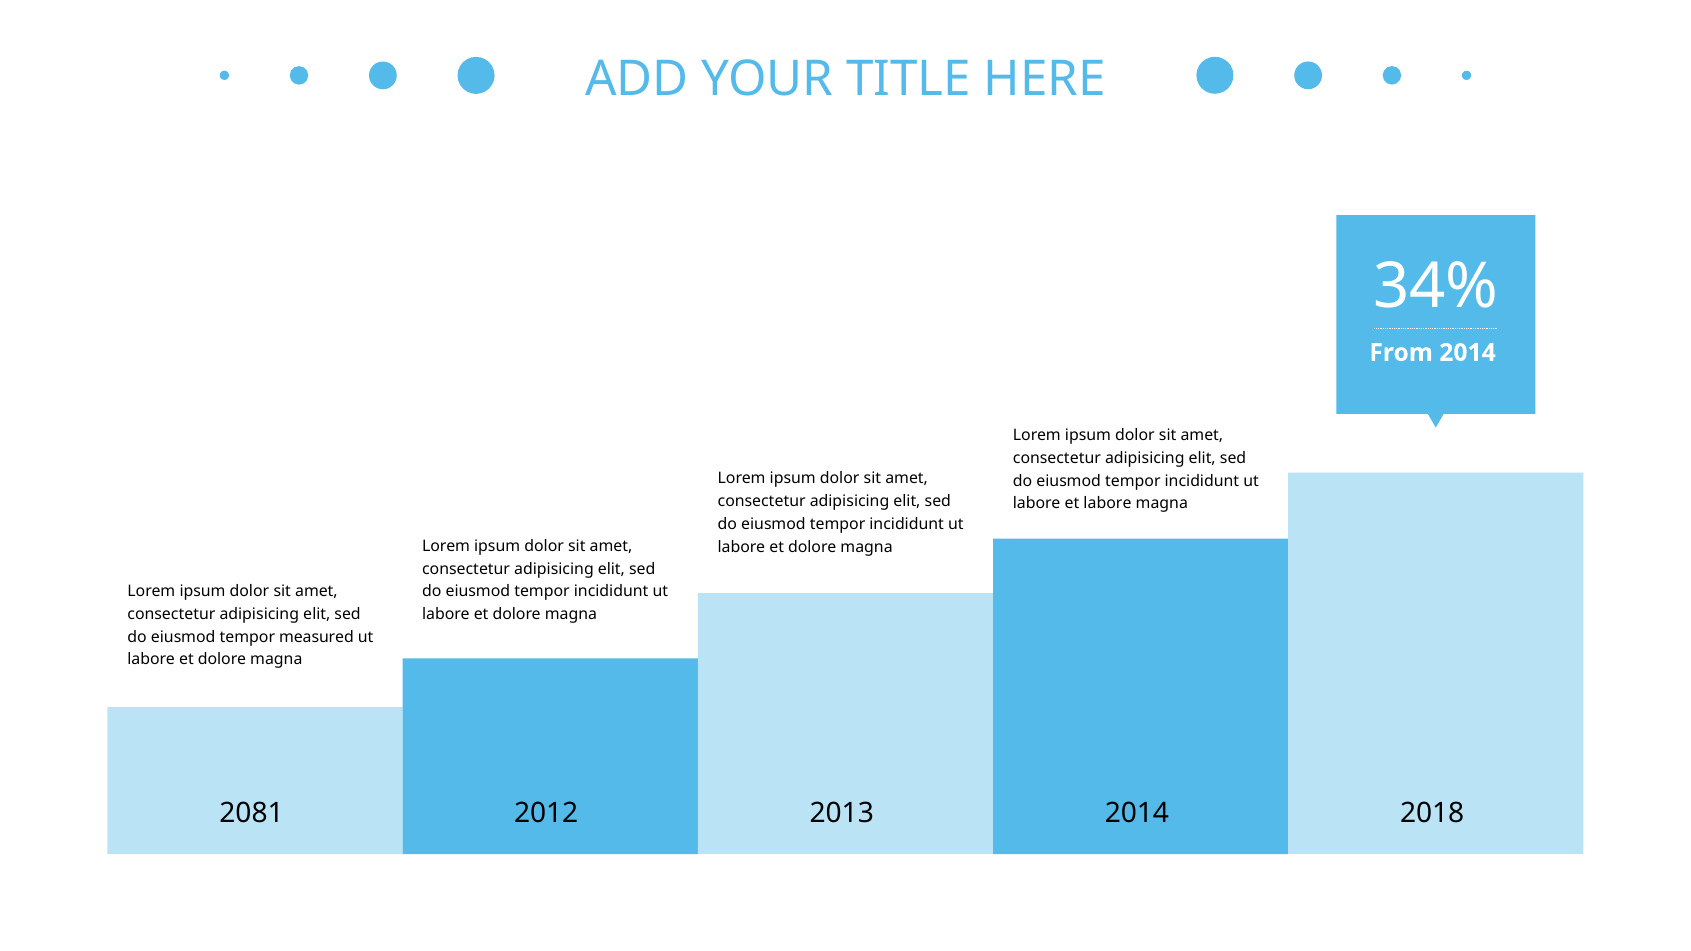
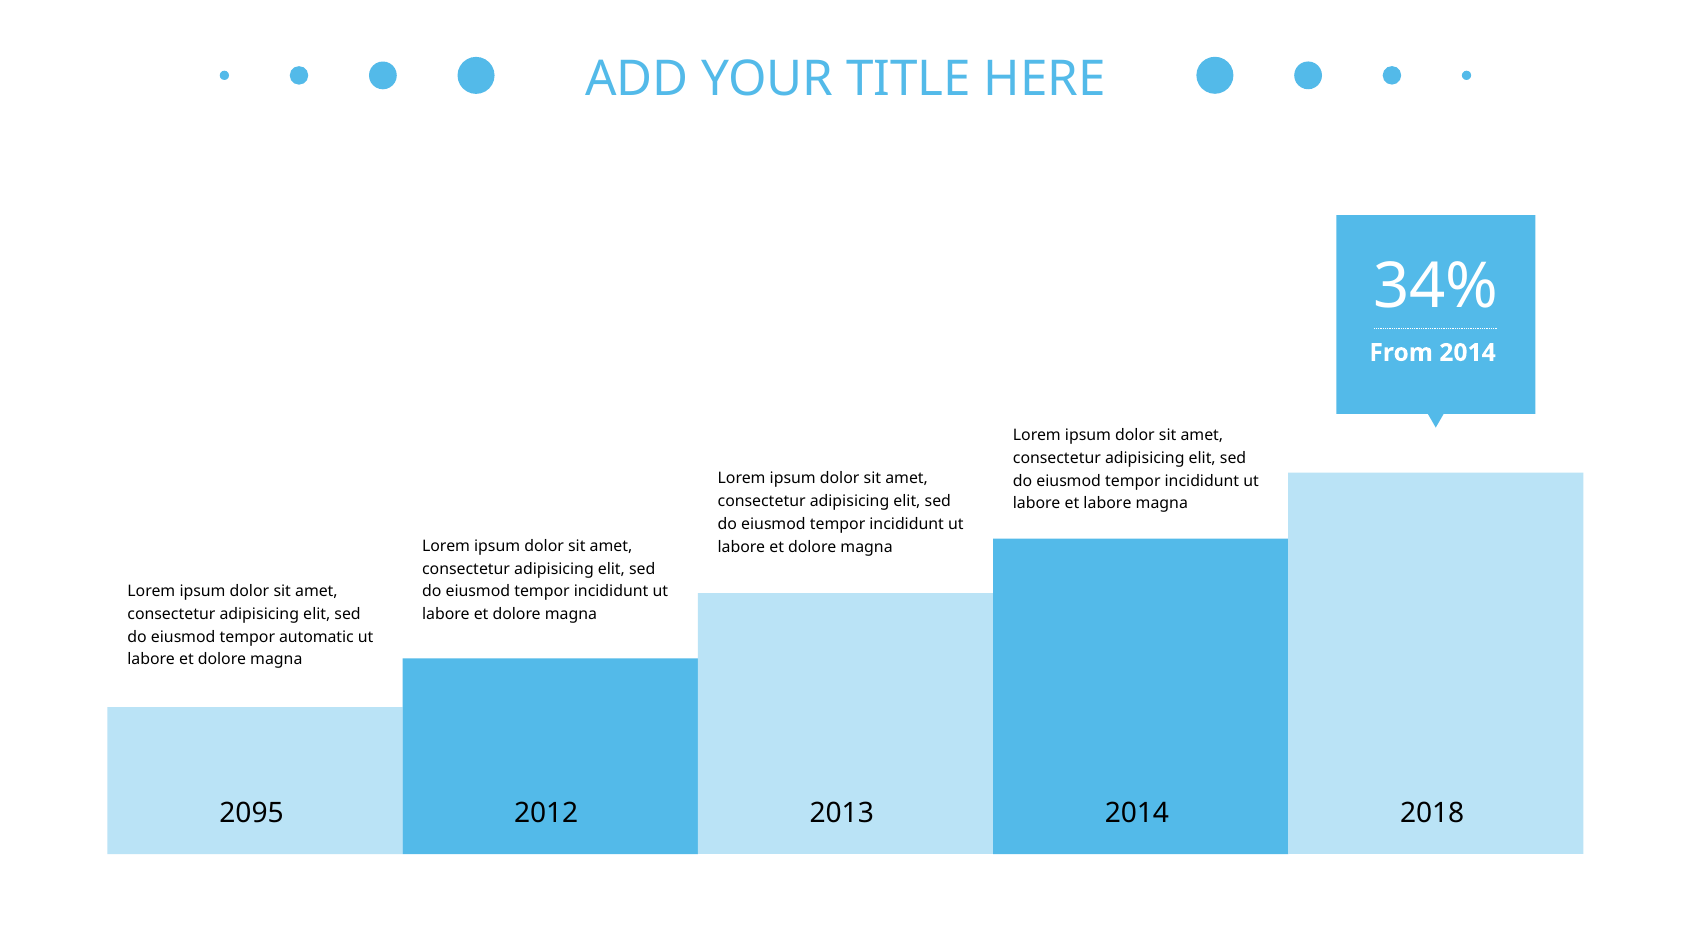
measured: measured -> automatic (316, 637)
2081: 2081 -> 2095 (252, 814)
